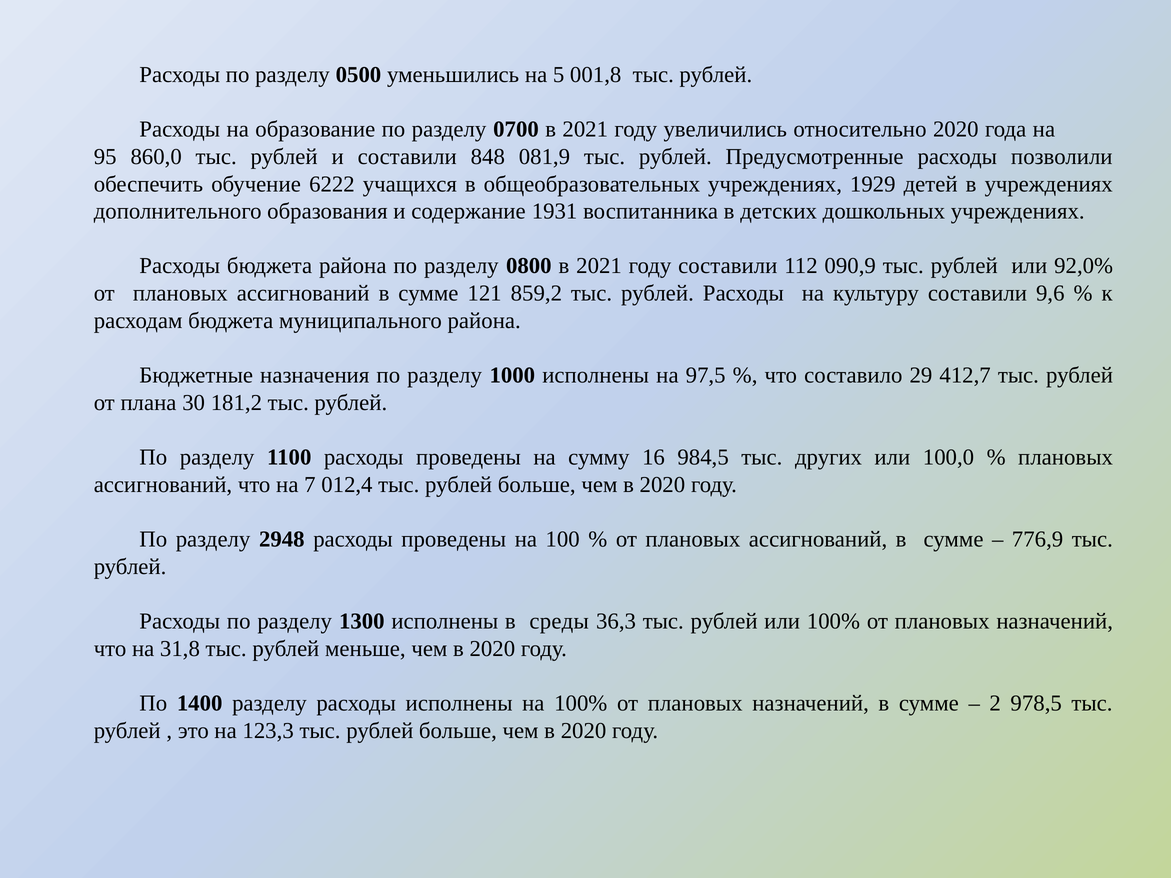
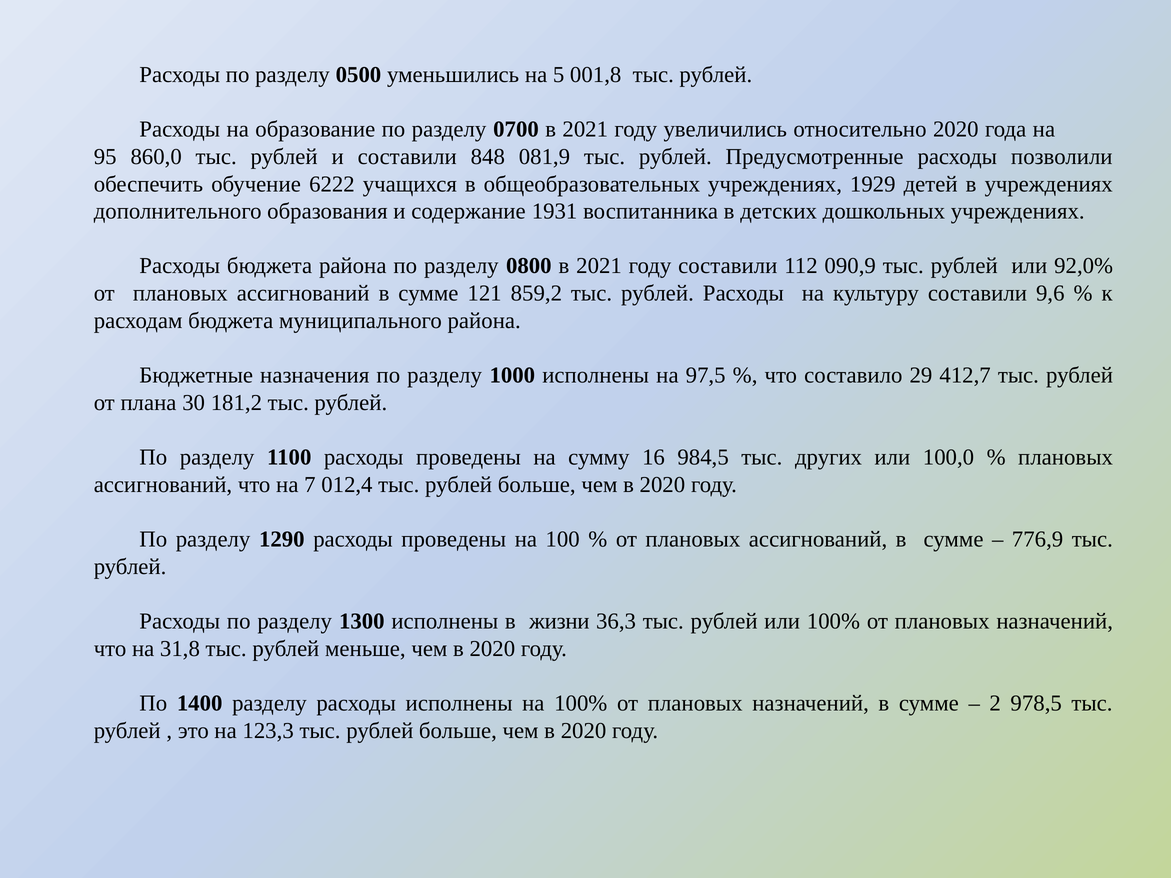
2948: 2948 -> 1290 (282, 539)
среды: среды -> жизни (559, 621)
